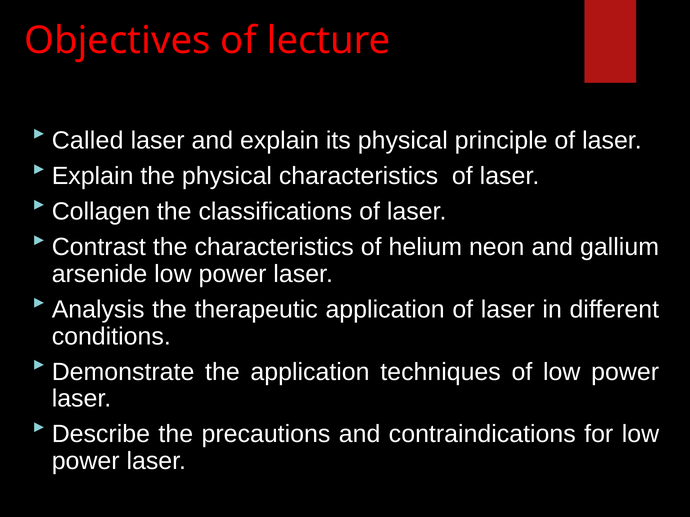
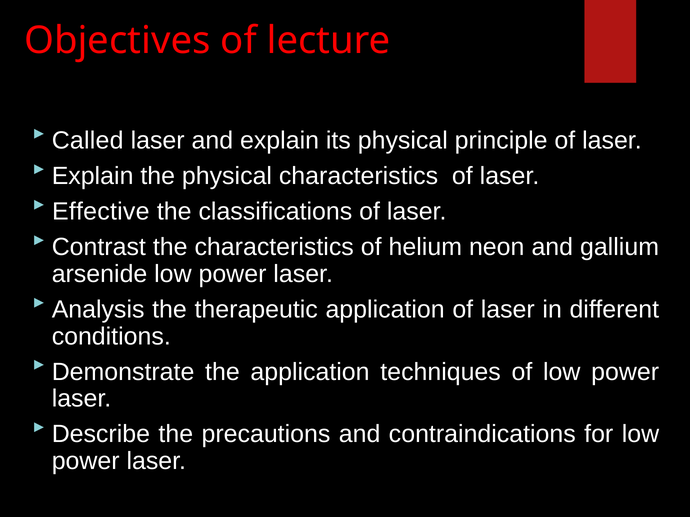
Collagen: Collagen -> Effective (101, 212)
